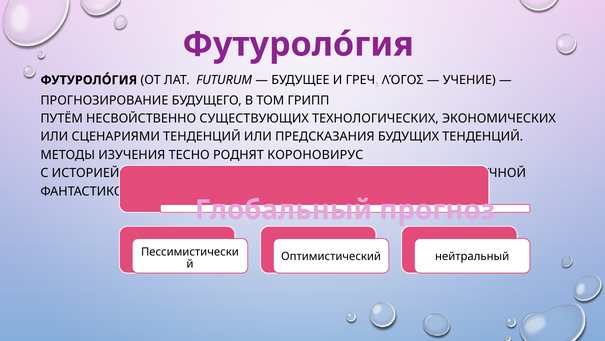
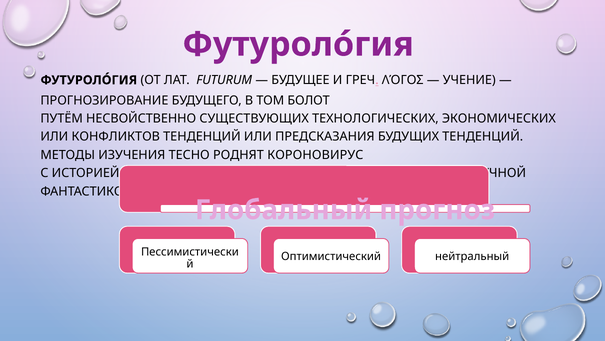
ГРИПП: ГРИПП -> БОЛОТ (309, 100)
СЦЕНАРИЯМИ: СЦЕНАРИЯМИ -> КОНФЛИКТОВ (116, 137)
